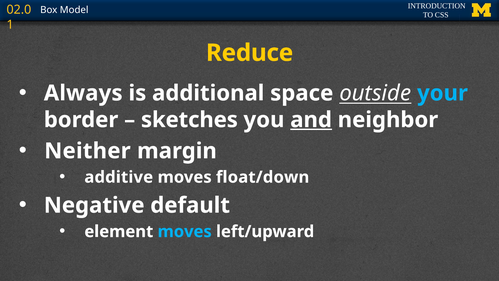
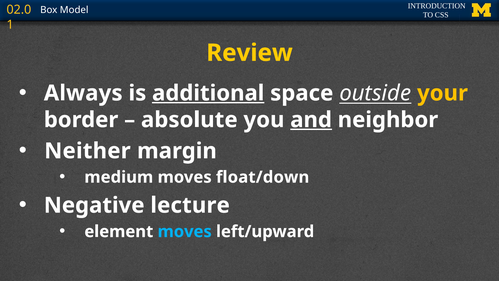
Reduce: Reduce -> Review (250, 53)
additional underline: none -> present (208, 93)
your colour: light blue -> yellow (442, 93)
sketches: sketches -> absolute (189, 120)
additive: additive -> medium (119, 177)
default: default -> lecture (190, 205)
